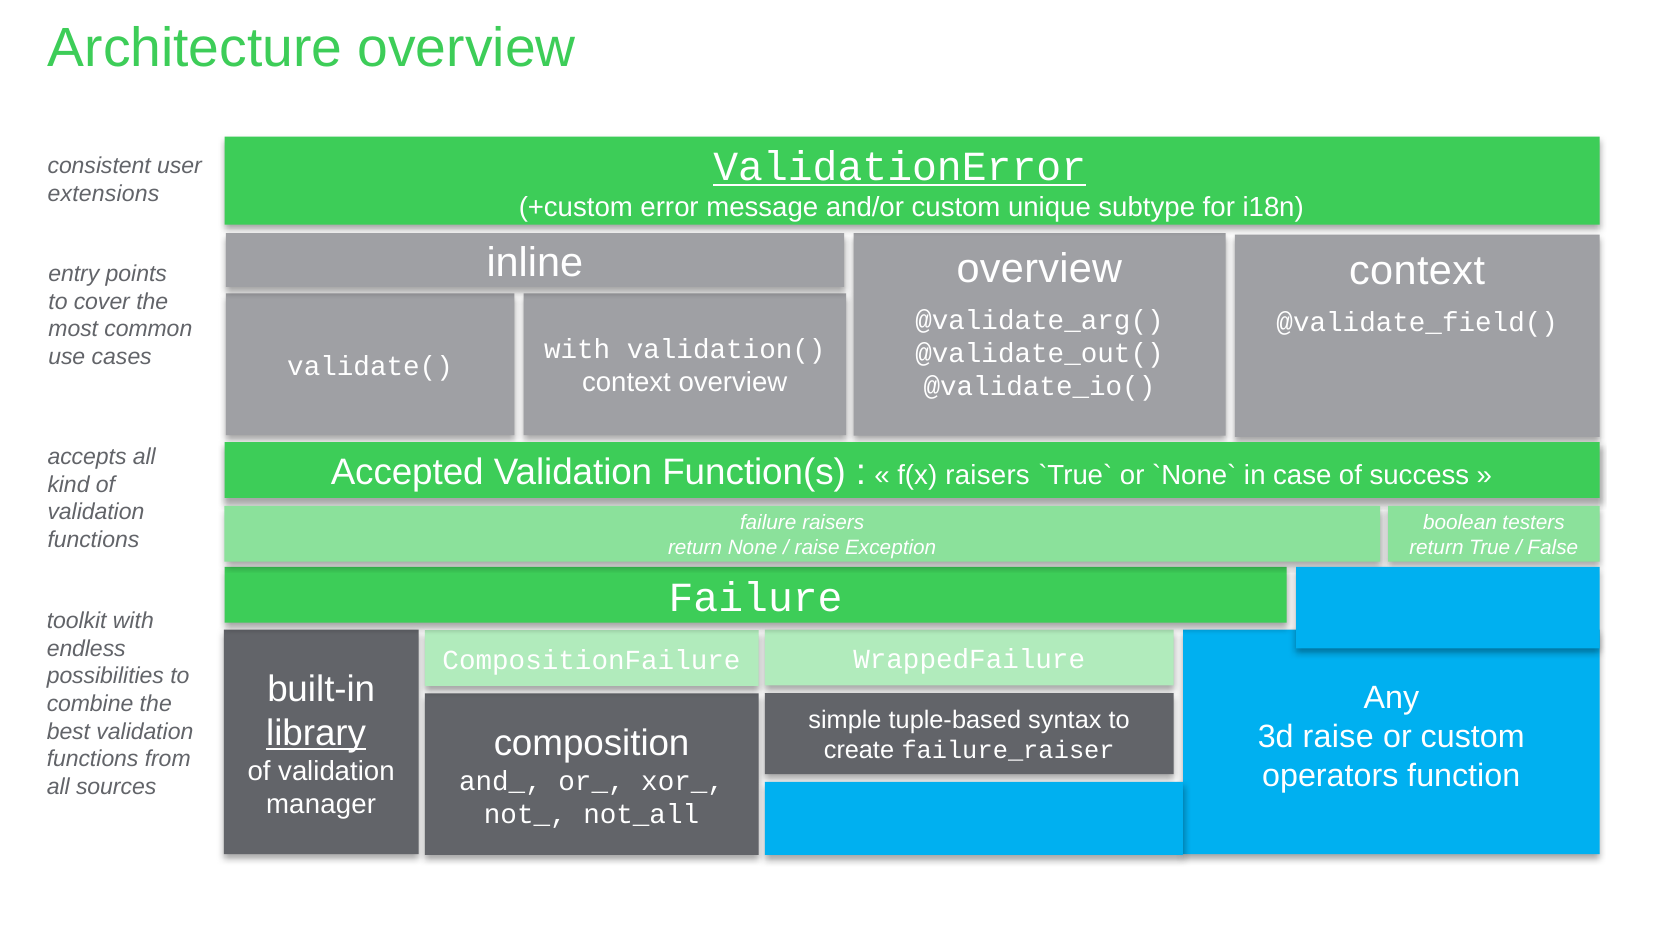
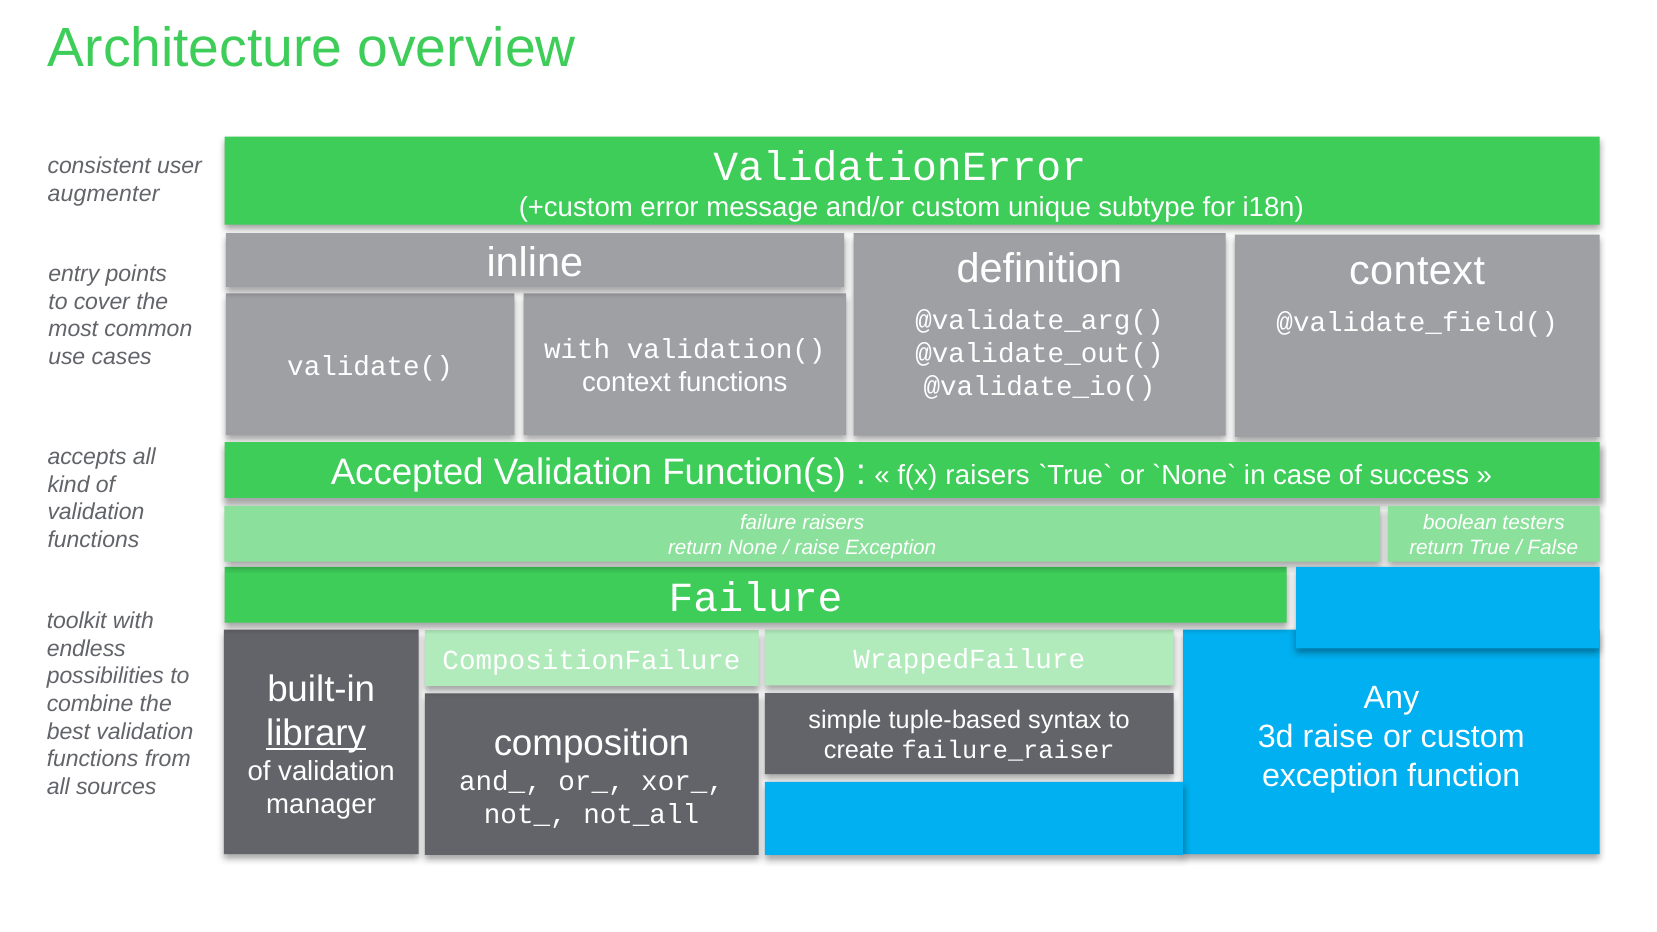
ValidationError underline: present -> none (900, 167)
extensions: extensions -> augmenter (104, 194)
overview: overview -> definition (1039, 269)
context overview: overview -> functions (733, 383)
operators: operators -> exception (1330, 775)
